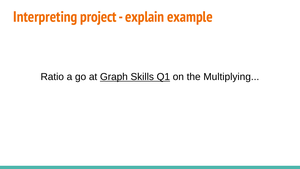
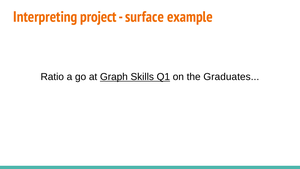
explain: explain -> surface (145, 17)
Multiplying: Multiplying -> Graduates (231, 77)
